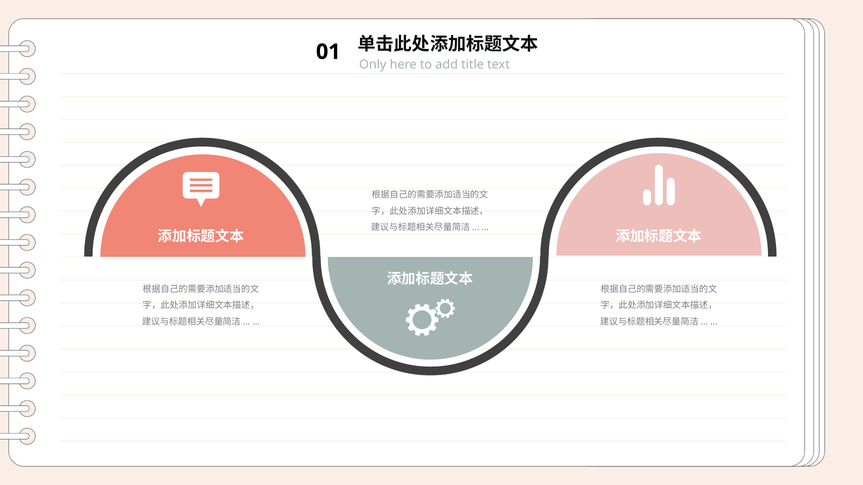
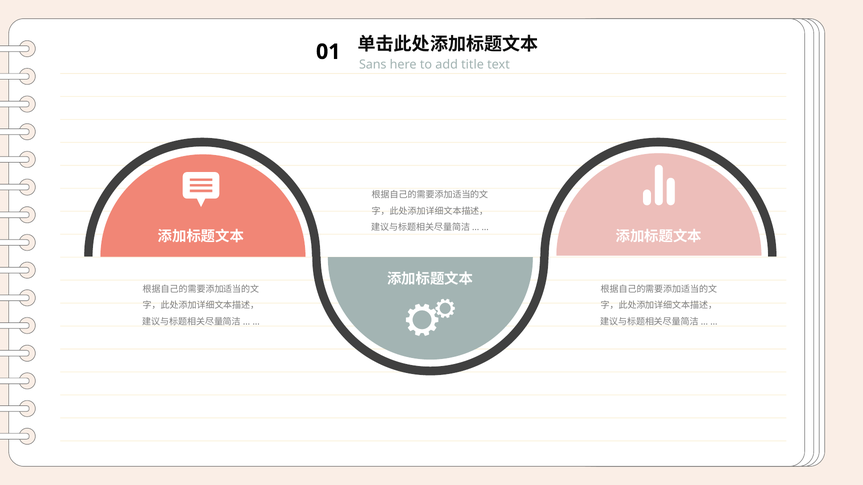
Only: Only -> Sans (373, 65)
